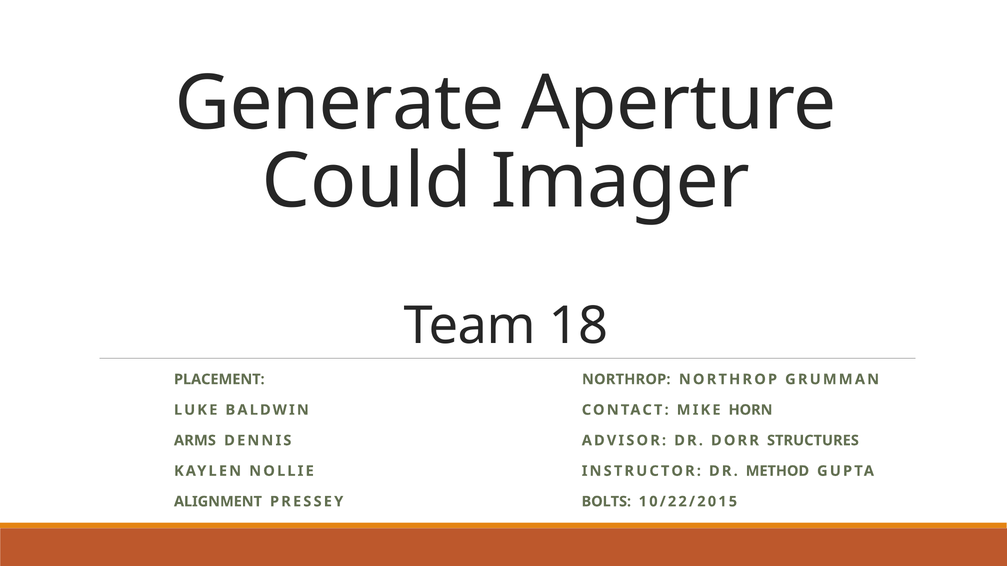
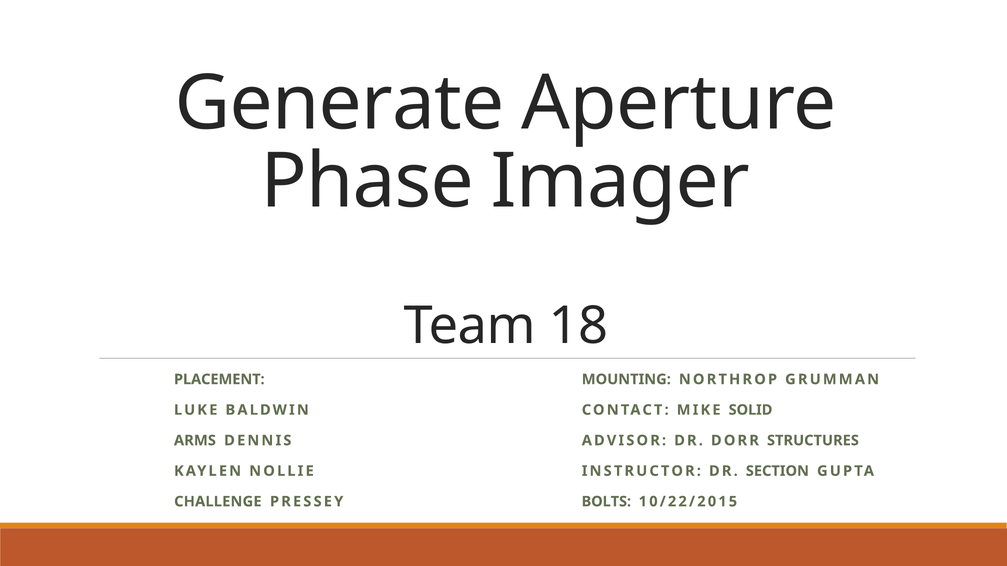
Could: Could -> Phase (367, 182)
NORTHROP: NORTHROP -> MOUNTING (626, 380)
HORN: HORN -> SOLID (751, 410)
METHOD: METHOD -> SECTION (777, 471)
ALIGNMENT: ALIGNMENT -> CHALLENGE (218, 502)
